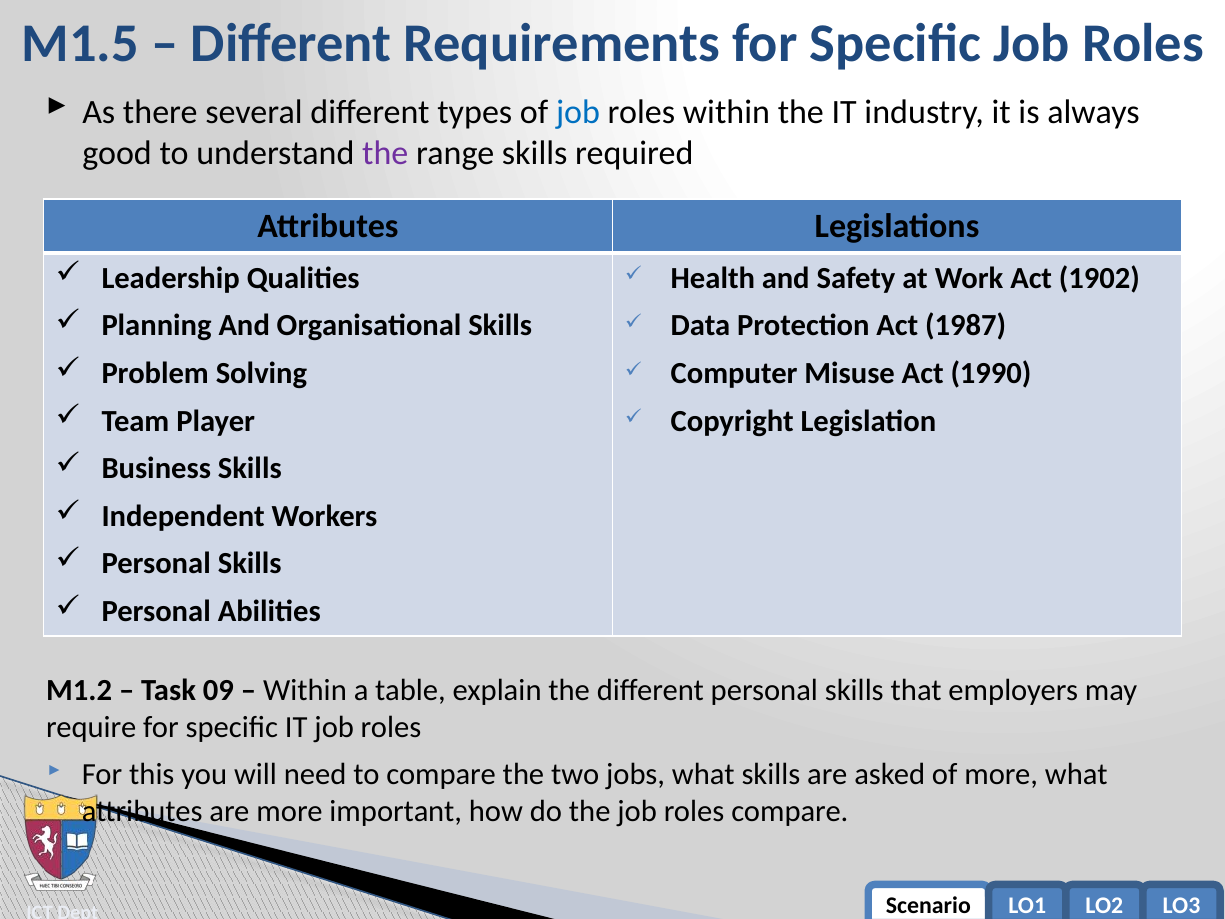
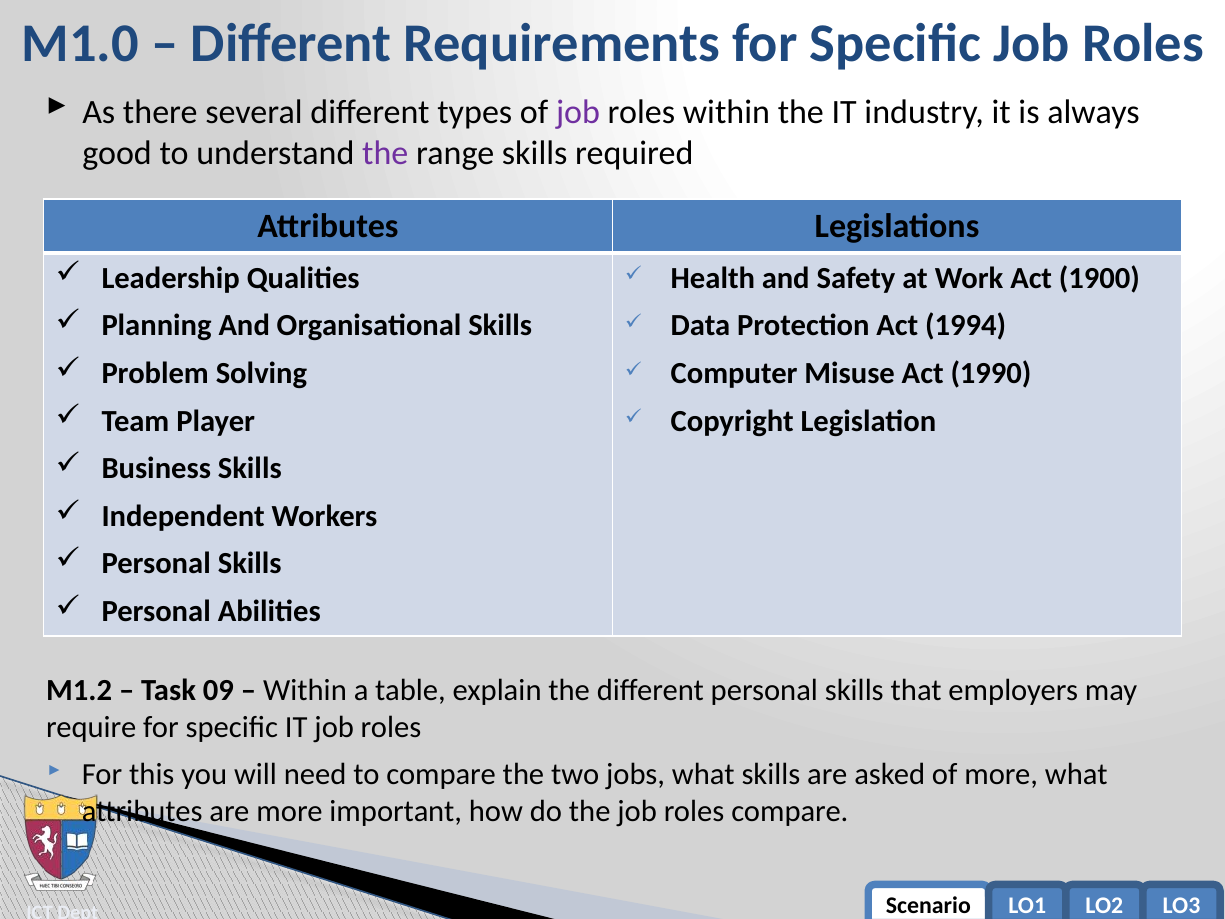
M1.5: M1.5 -> M1.0 (80, 43)
job colour: blue -> purple (578, 112)
1902: 1902 -> 1900 (1099, 278)
1987: 1987 -> 1994 (966, 326)
